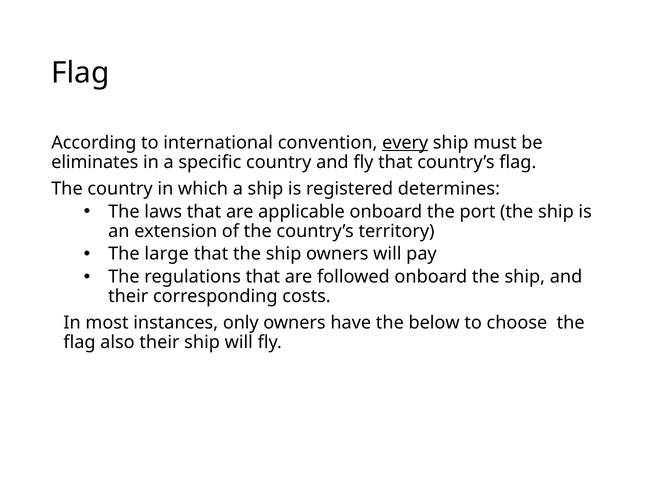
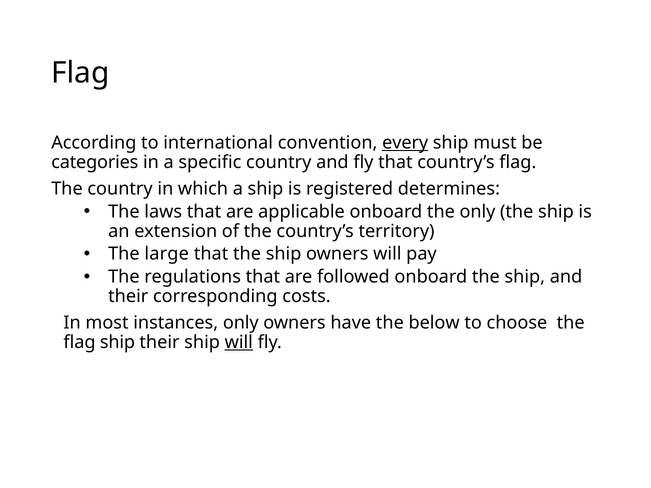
eliminates: eliminates -> categories (95, 162)
the port: port -> only (477, 212)
flag also: also -> ship (118, 342)
will underline: none -> present (239, 342)
